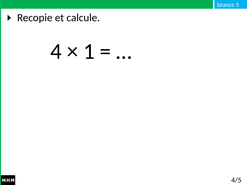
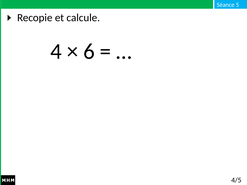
1: 1 -> 6 (89, 52)
